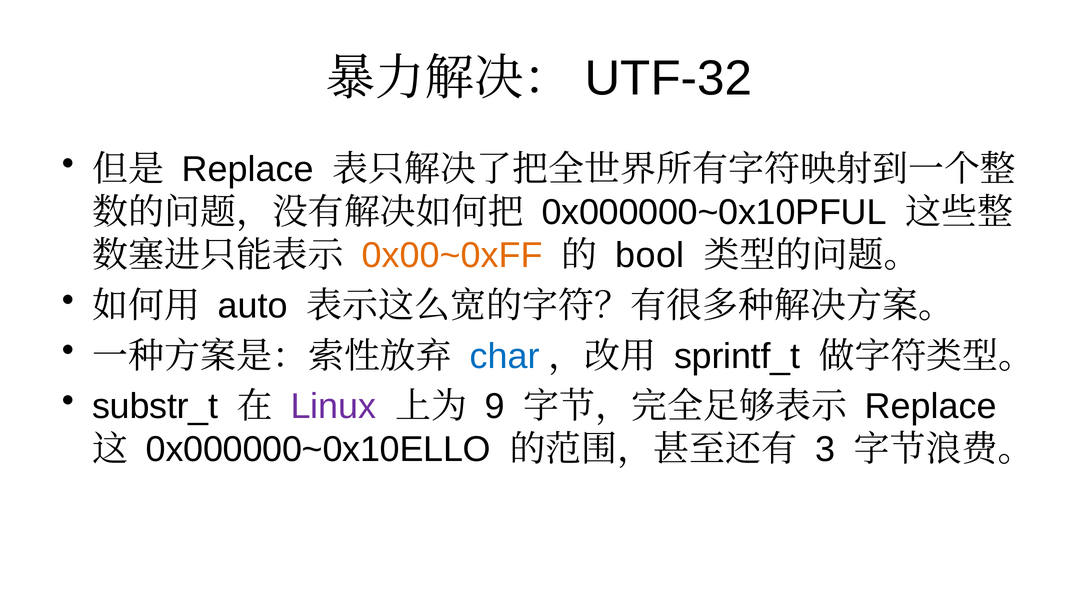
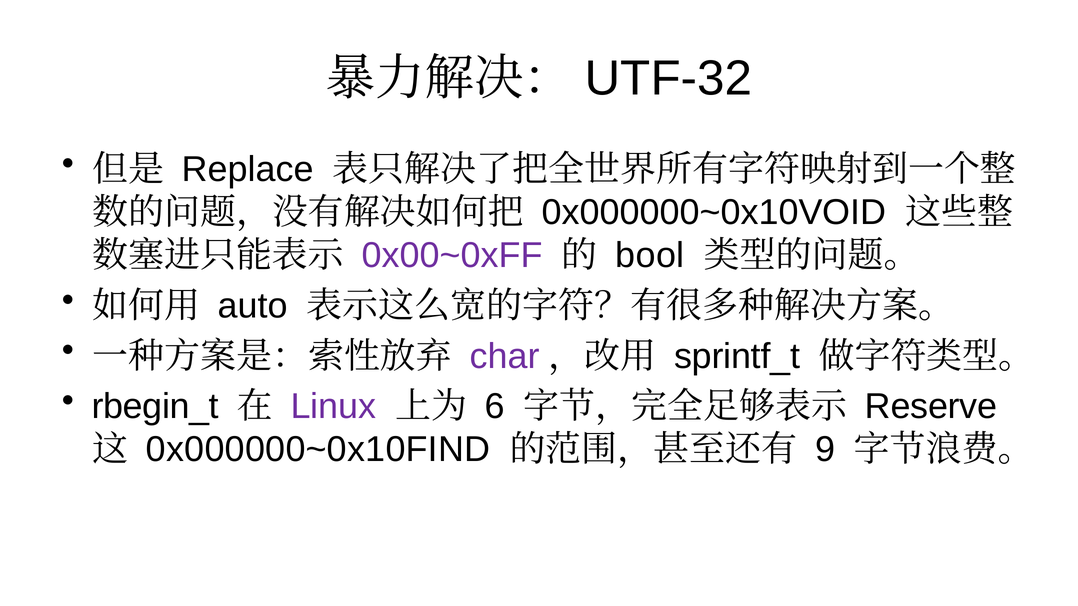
0x000000~0x10PFUL: 0x000000~0x10PFUL -> 0x000000~0x10VOID (714, 213)
0x00~0xFF colour: orange -> purple (452, 256)
char colour: blue -> purple (505, 356)
substr_t: substr_t -> rbegin_t (155, 407)
9: 9 -> 6 (495, 407)
Replace: Replace -> Reserve (931, 407)
0x000000~0x10ELLO: 0x000000~0x10ELLO -> 0x000000~0x10FIND (318, 450)
3: 3 -> 9 (825, 450)
